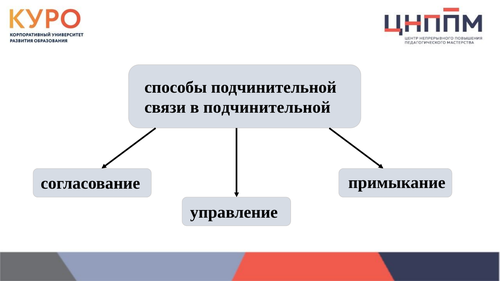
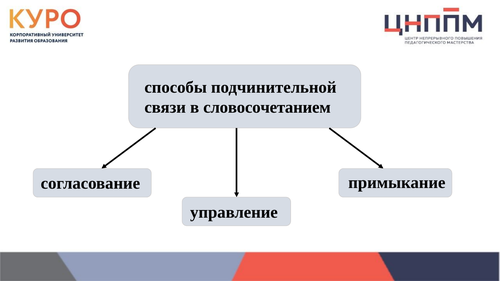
в подчинительной: подчинительной -> словосочетанием (267, 107)
